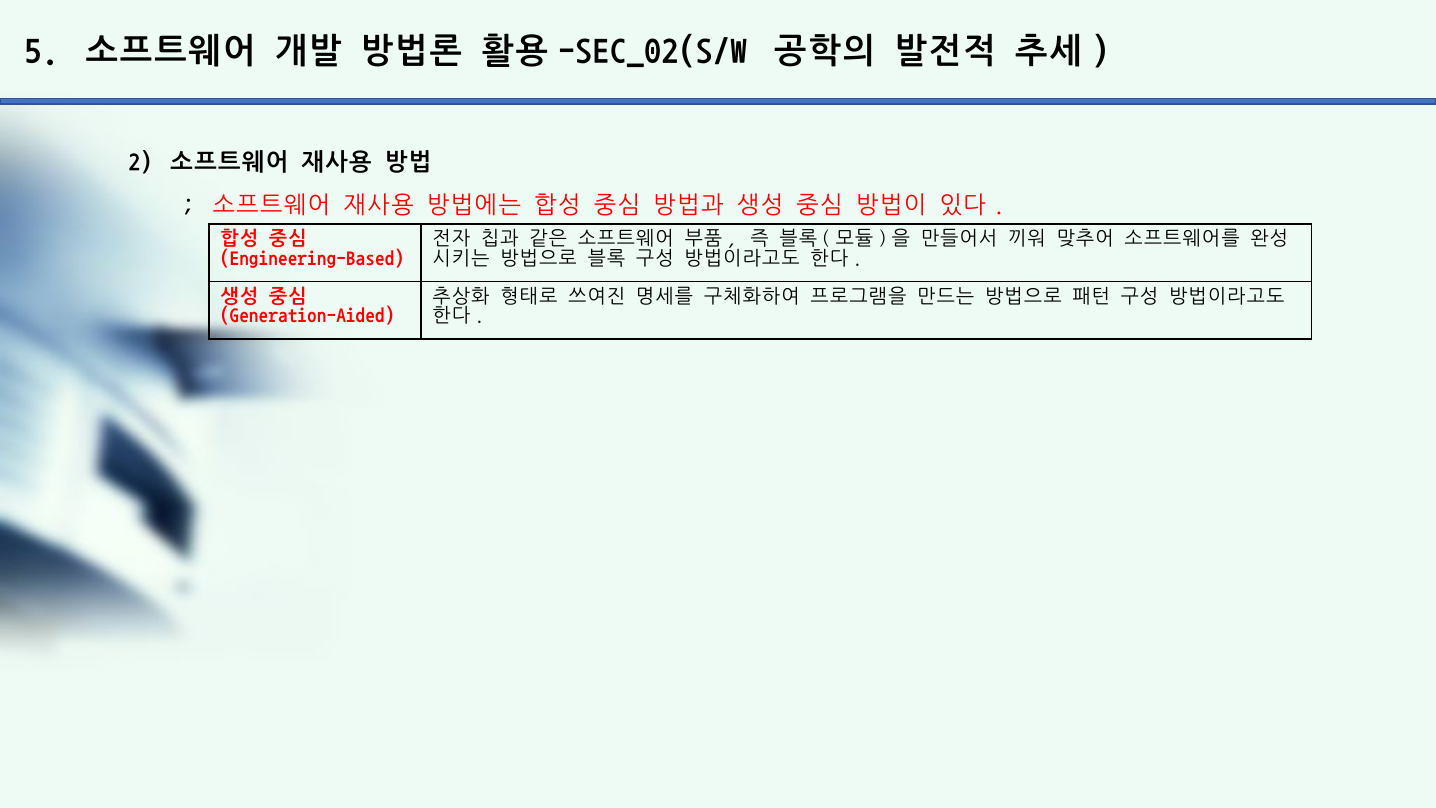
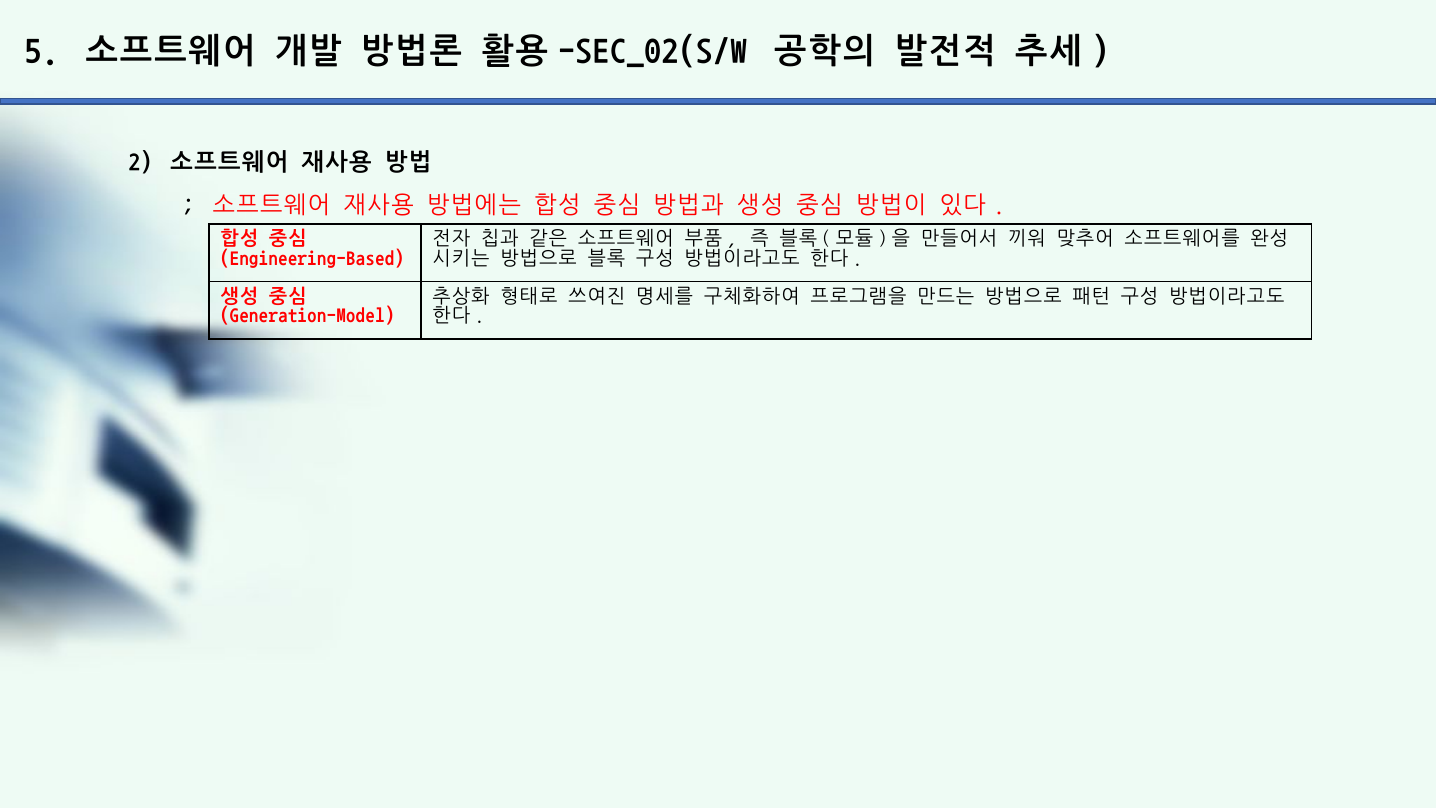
Generation-Aided: Generation-Aided -> Generation-Model (307, 315)
